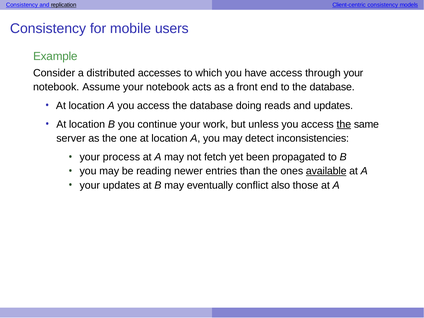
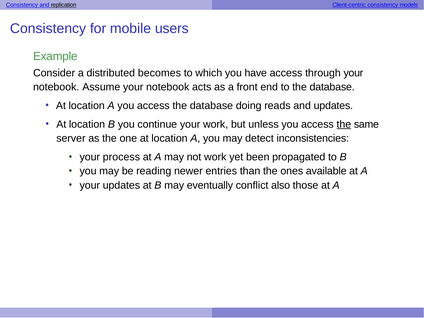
accesses: accesses -> becomes (159, 73)
not fetch: fetch -> work (215, 157)
available underline: present -> none (326, 171)
